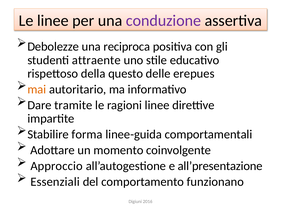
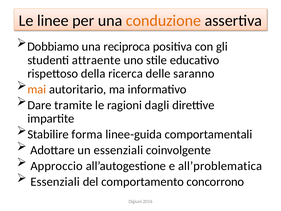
conduzione colour: purple -> orange (163, 21)
Debolezze: Debolezze -> Dobbiamo (53, 47)
questo: questo -> ricerca (126, 74)
erepues: erepues -> saranno (194, 74)
ragioni linee: linee -> dagli (157, 105)
un momento: momento -> essenziali (118, 150)
all’presentazione: all’presentazione -> all’problematica (220, 166)
funzionano: funzionano -> concorrono (215, 181)
